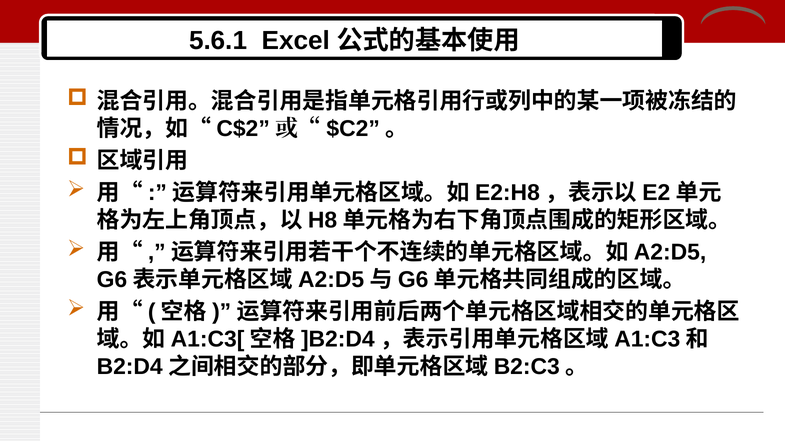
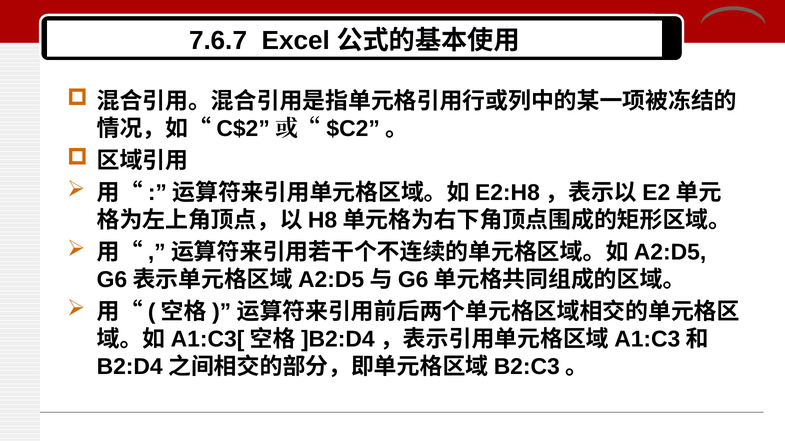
5.6.1: 5.6.1 -> 7.6.7 (218, 40)
